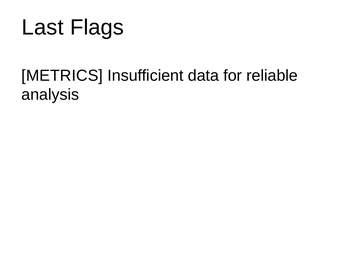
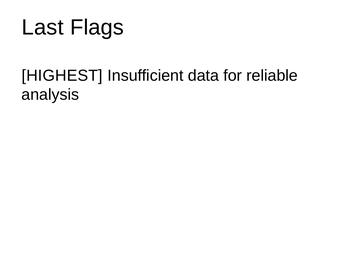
METRICS: METRICS -> HIGHEST (62, 75)
